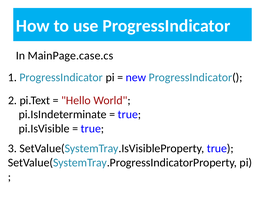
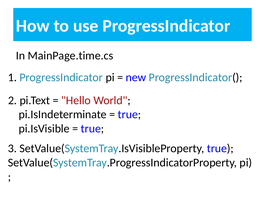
MainPage.case.cs: MainPage.case.cs -> MainPage.time.cs (71, 56)
